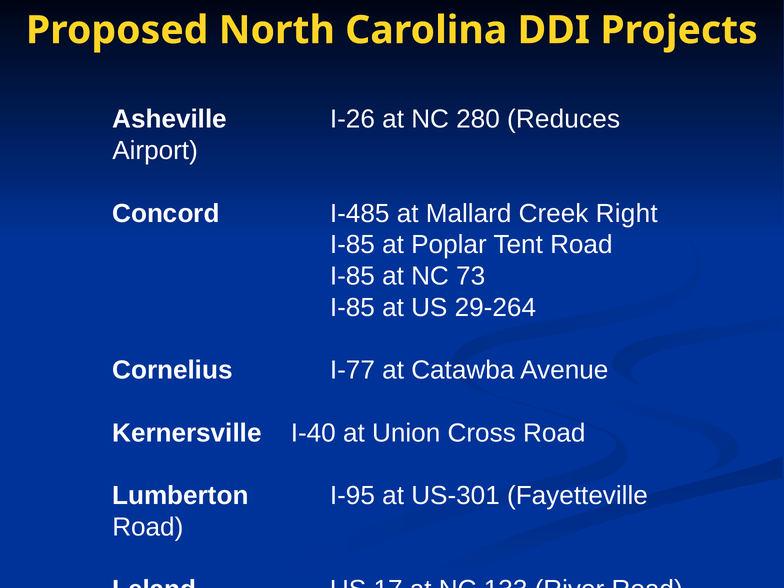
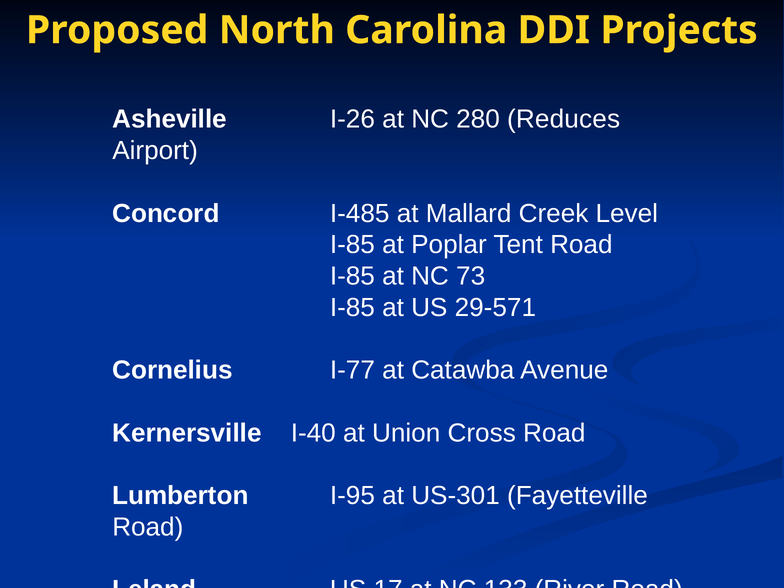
Right: Right -> Level (627, 213)
29-264: 29-264 -> 29-571 (495, 308)
